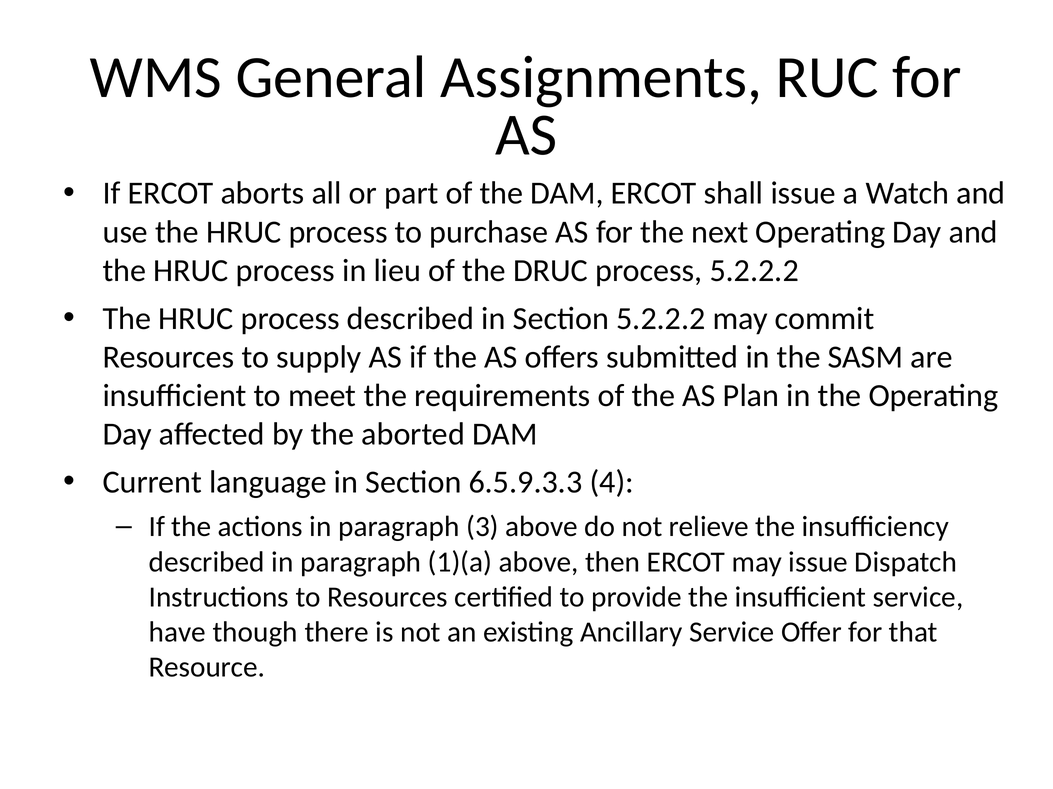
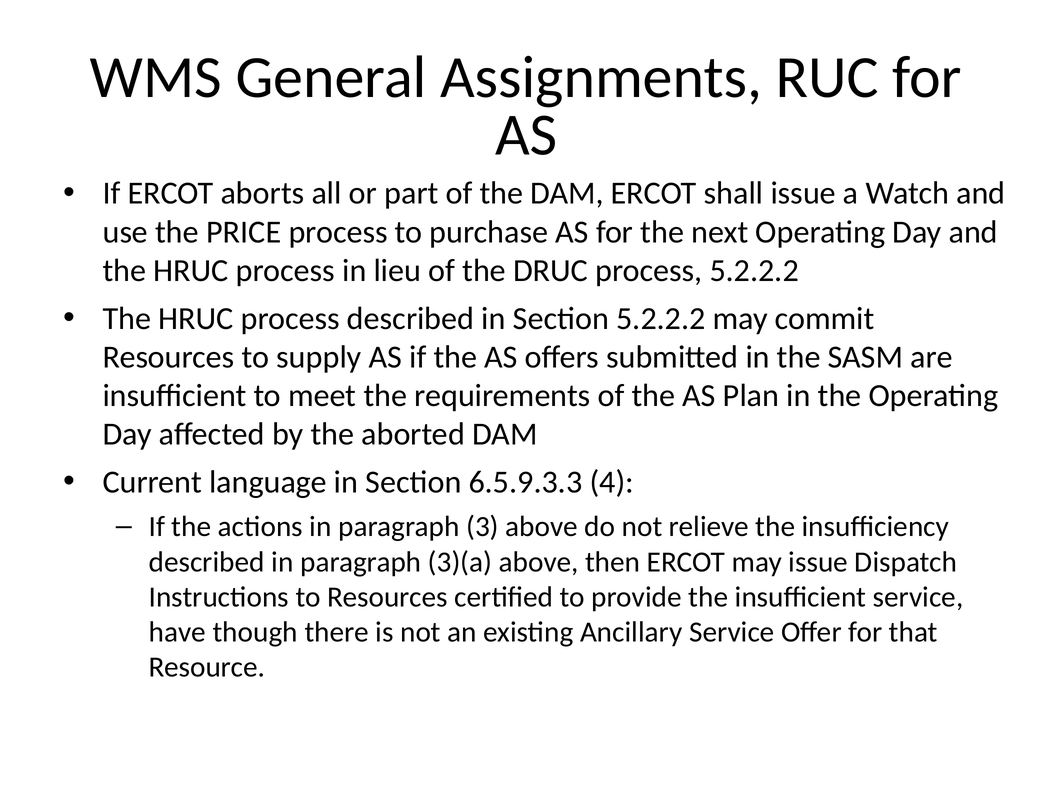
use the HRUC: HRUC -> PRICE (244, 232)
1)(a: 1)(a -> 3)(a (460, 562)
